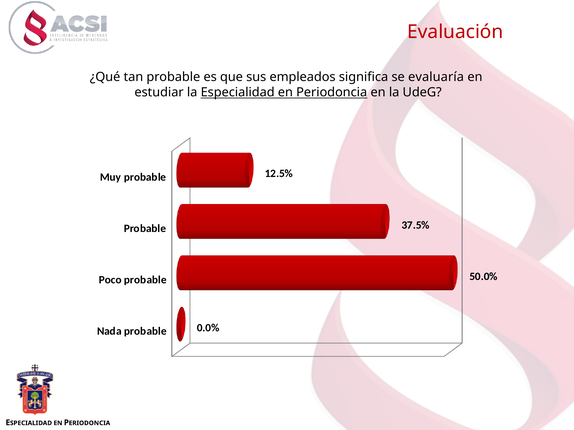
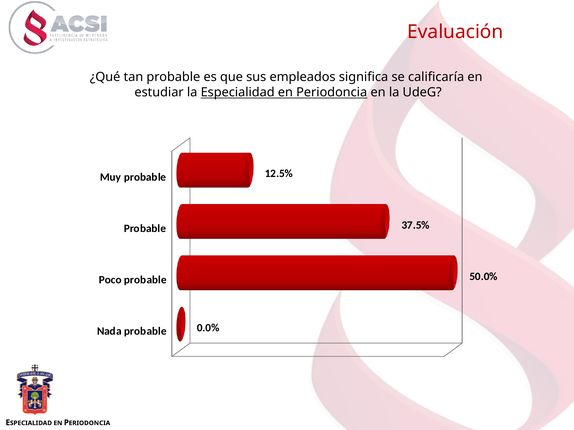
evaluaría: evaluaría -> calificaría (436, 77)
